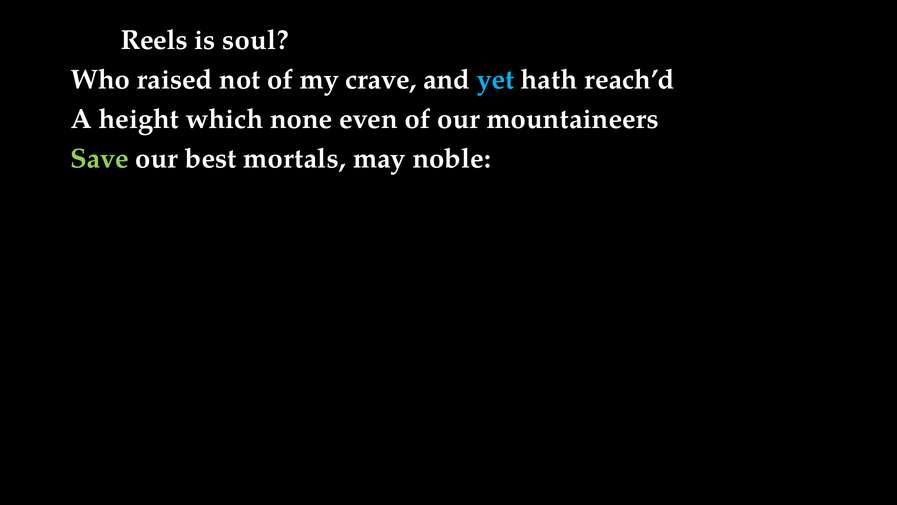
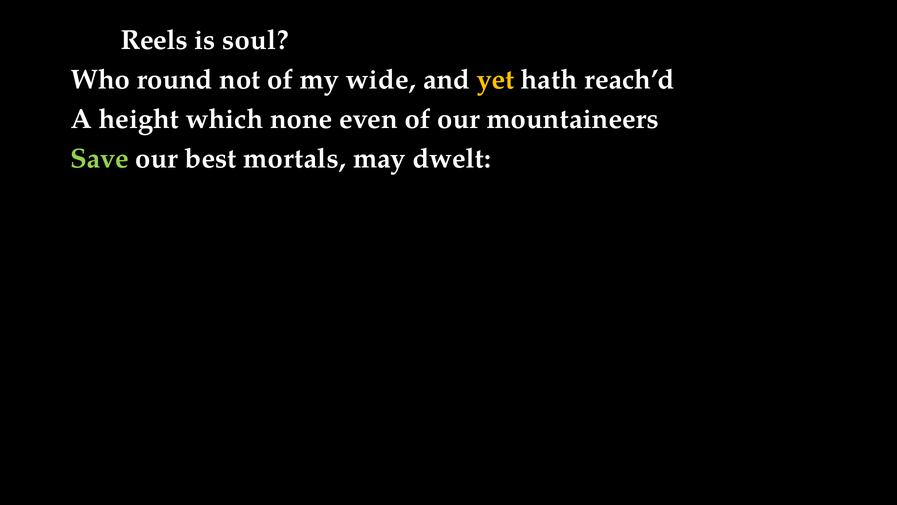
raised: raised -> round (175, 80)
crave: crave -> wide (381, 80)
yet colour: light blue -> yellow (496, 80)
noble: noble -> dwelt (452, 158)
